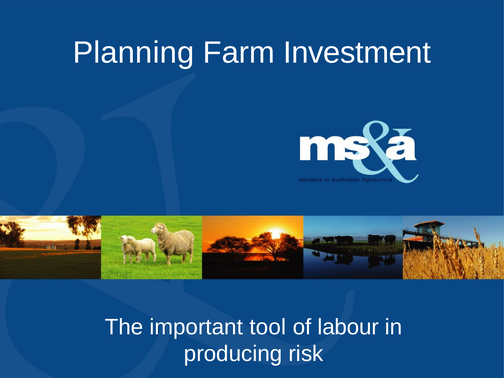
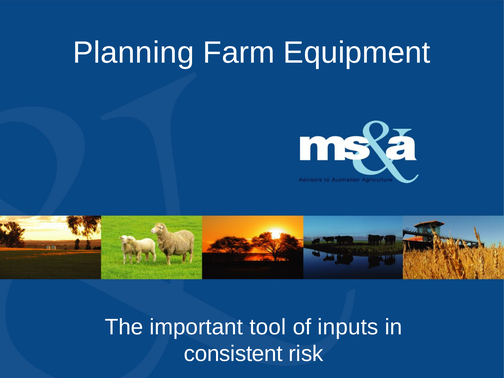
Investment: Investment -> Equipment (357, 53)
labour: labour -> inputs (348, 327)
producing: producing -> consistent (233, 354)
